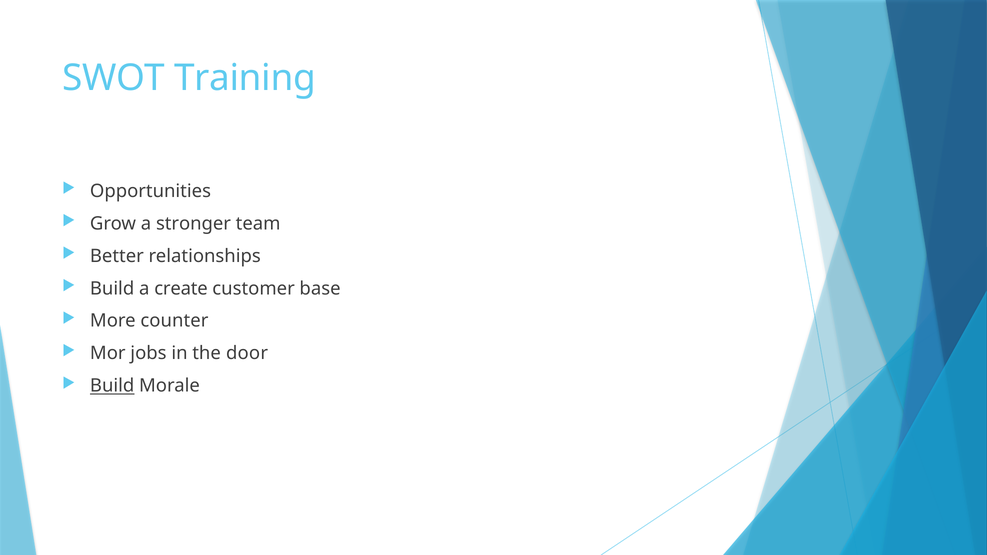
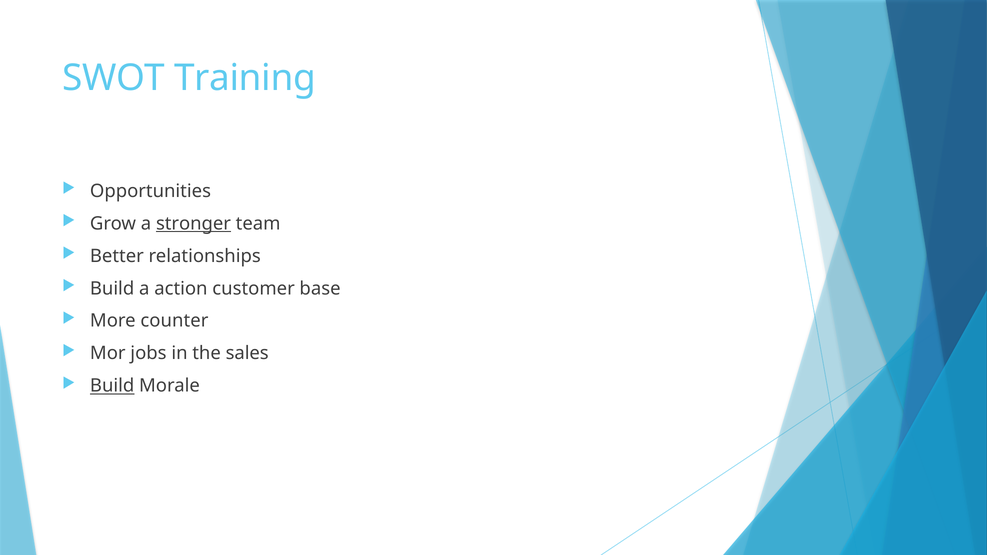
stronger underline: none -> present (194, 224)
create: create -> action (181, 289)
door: door -> sales (247, 353)
